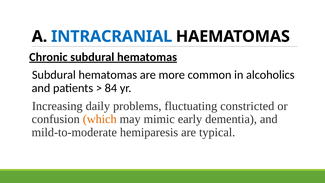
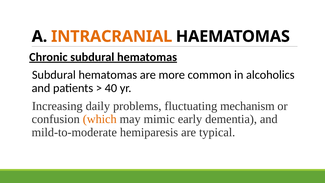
INTRACRANIAL colour: blue -> orange (112, 36)
84: 84 -> 40 (111, 88)
constricted: constricted -> mechanism (247, 106)
